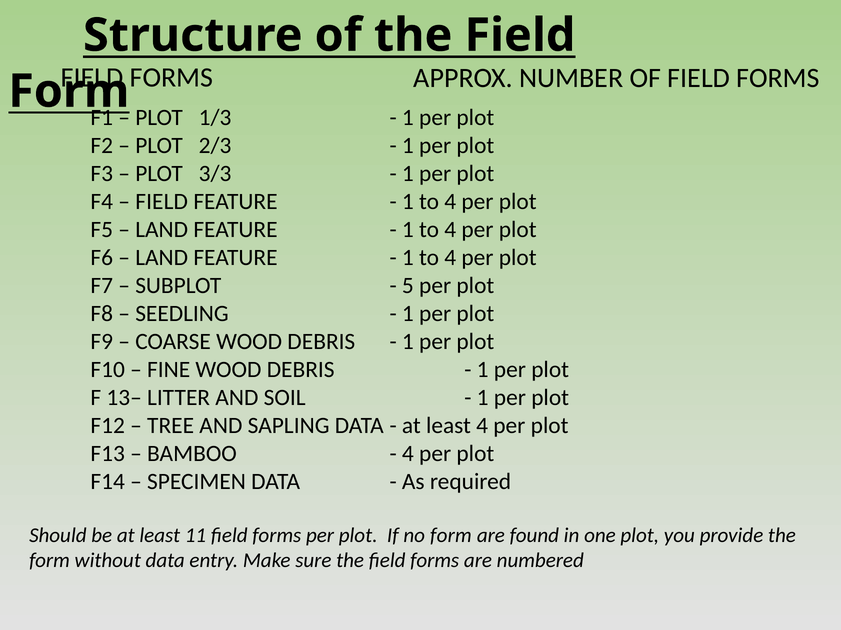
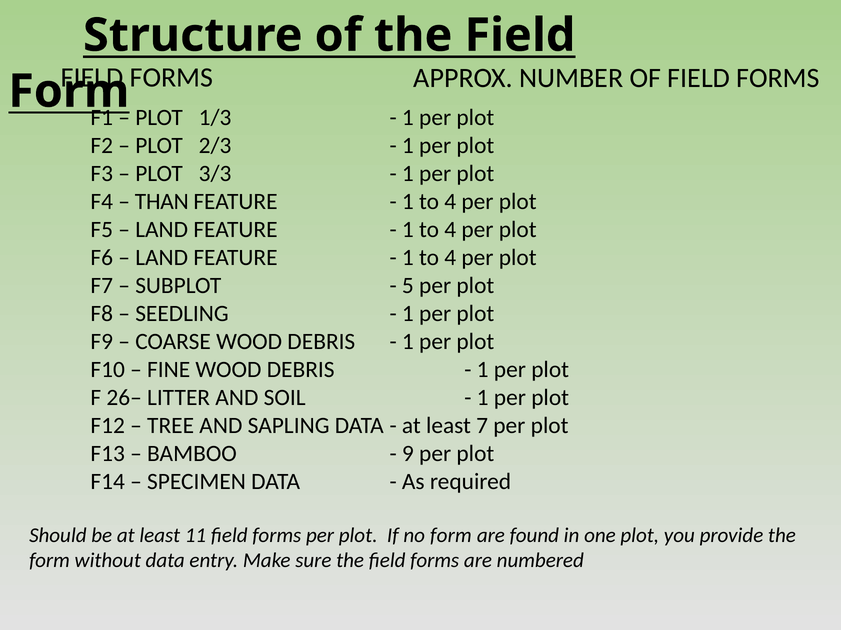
FIELD: FIELD -> THAN (162, 202)
13–: 13– -> 26– (124, 398)
least 4: 4 -> 7 (482, 426)
4: 4 -> 9 (408, 454)
